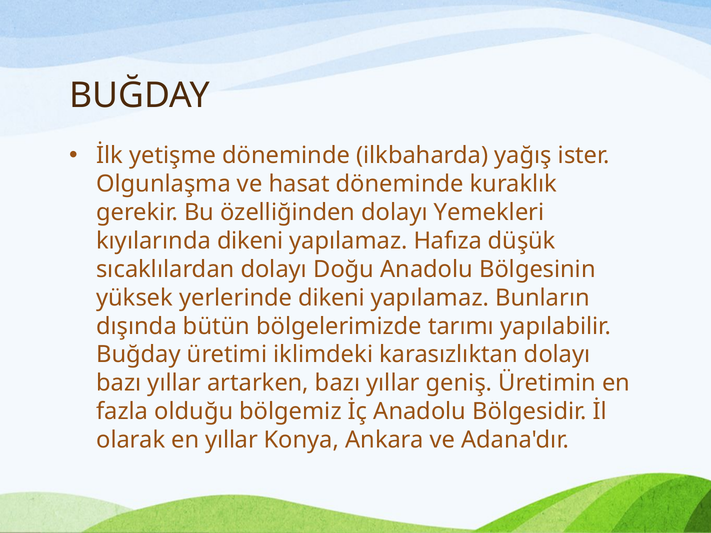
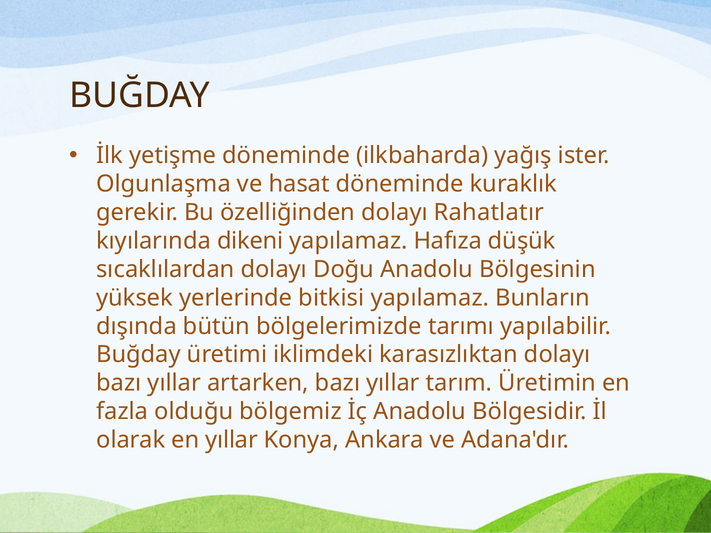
Yemekleri: Yemekleri -> Rahatlatır (489, 213)
yerlerinde dikeni: dikeni -> bitkisi (331, 298)
geniş: geniş -> tarım (459, 383)
